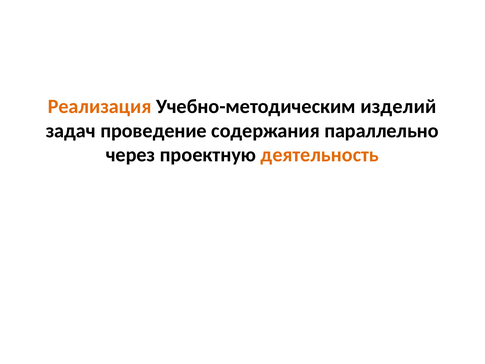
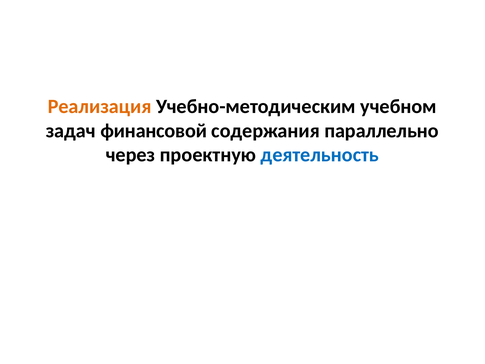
изделий: изделий -> учебном (398, 106)
проведение: проведение -> финансовой (154, 131)
деятельность colour: orange -> blue (320, 155)
